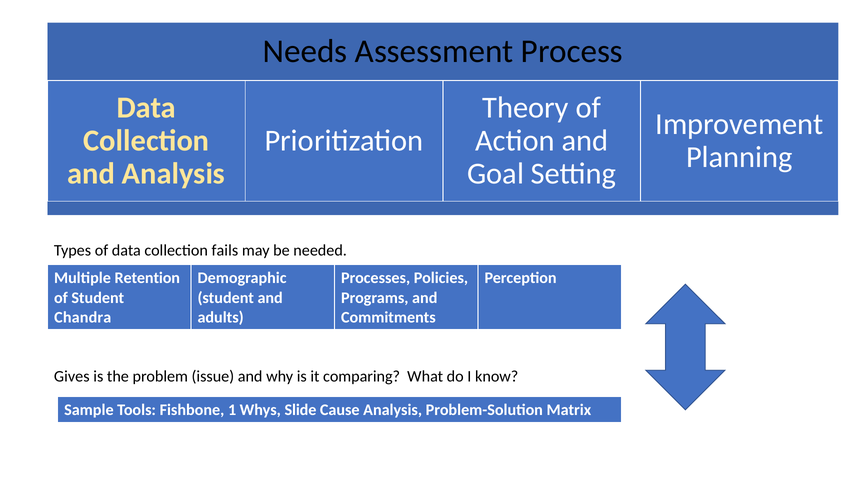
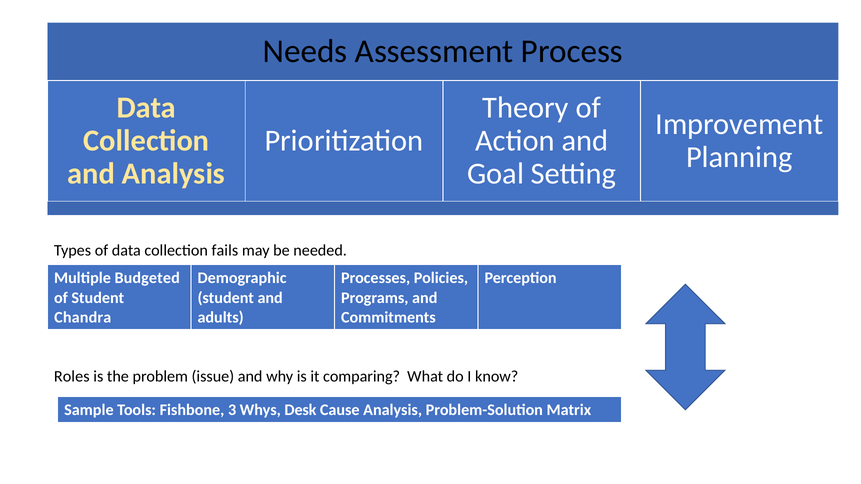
Retention: Retention -> Budgeted (147, 278)
Gives: Gives -> Roles (72, 376)
1: 1 -> 3 (232, 410)
Slide: Slide -> Desk (300, 410)
